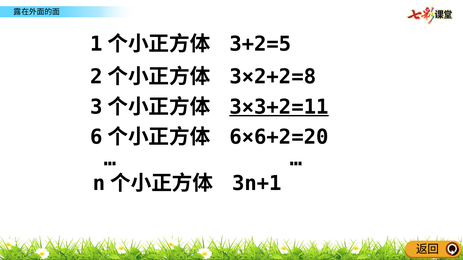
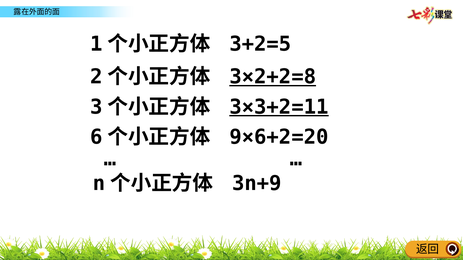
3×2+2=8 underline: none -> present (273, 77)
6×6+2=20: 6×6+2=20 -> 9×6+2=20 (279, 137)
3n+1: 3n+1 -> 3n+9 (257, 184)
